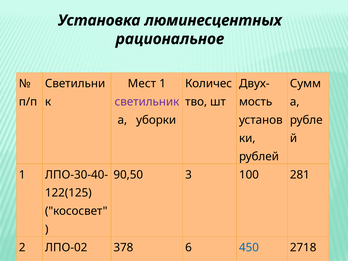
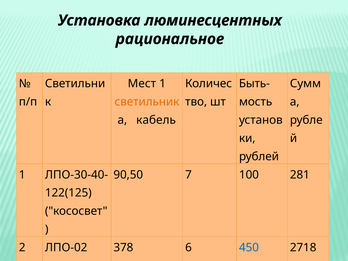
Двух-: Двух- -> Быть- (254, 84)
светильник colour: purple -> orange (147, 102)
уборки: уборки -> кабель (156, 120)
3: 3 -> 7 (188, 175)
